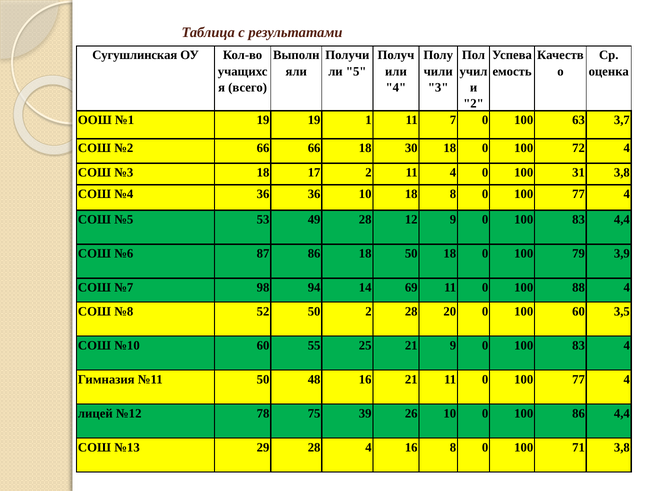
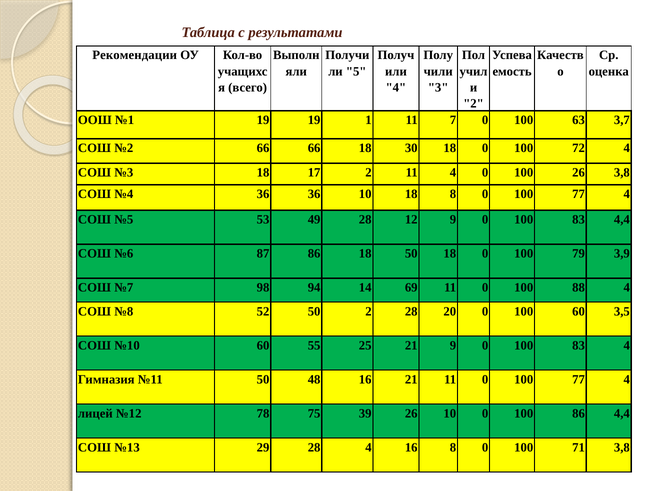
Сугушлинская: Сугушлинская -> Рекомендации (135, 55)
100 31: 31 -> 26 (579, 172)
